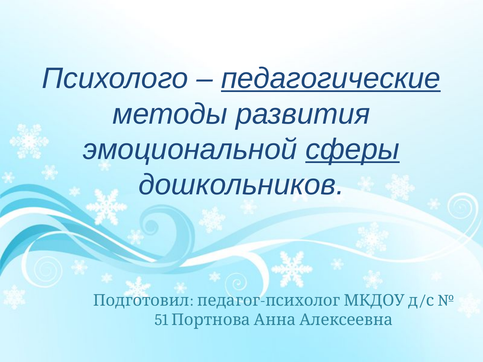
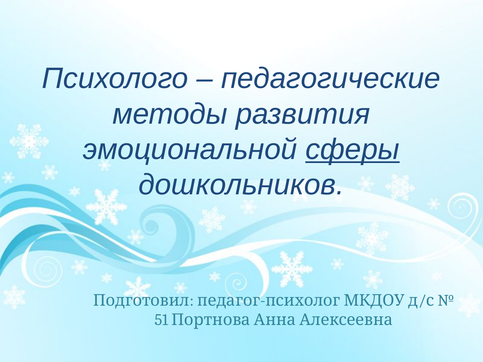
педагогические underline: present -> none (331, 79)
